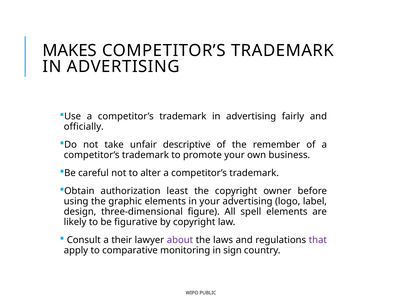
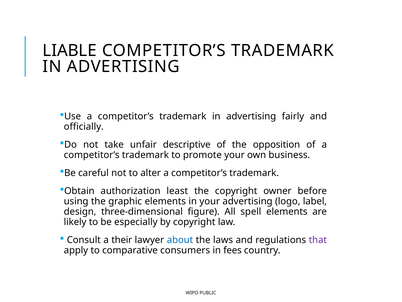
MAKES: MAKES -> LIABLE (70, 50)
remember: remember -> opposition (277, 144)
figurative: figurative -> especially (136, 222)
about colour: purple -> blue (180, 240)
monitoring: monitoring -> consumers (185, 250)
sign: sign -> fees (233, 250)
